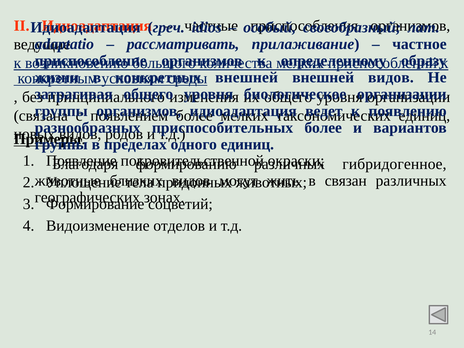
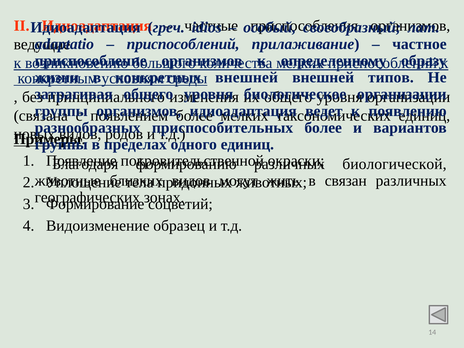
рассматривать: рассматривать -> приспособлений (183, 44)
внешней видов: видов -> типов (391, 78)
гибридогенное: гибридогенное -> биологической (394, 164)
отделов: отделов -> образец (179, 226)
